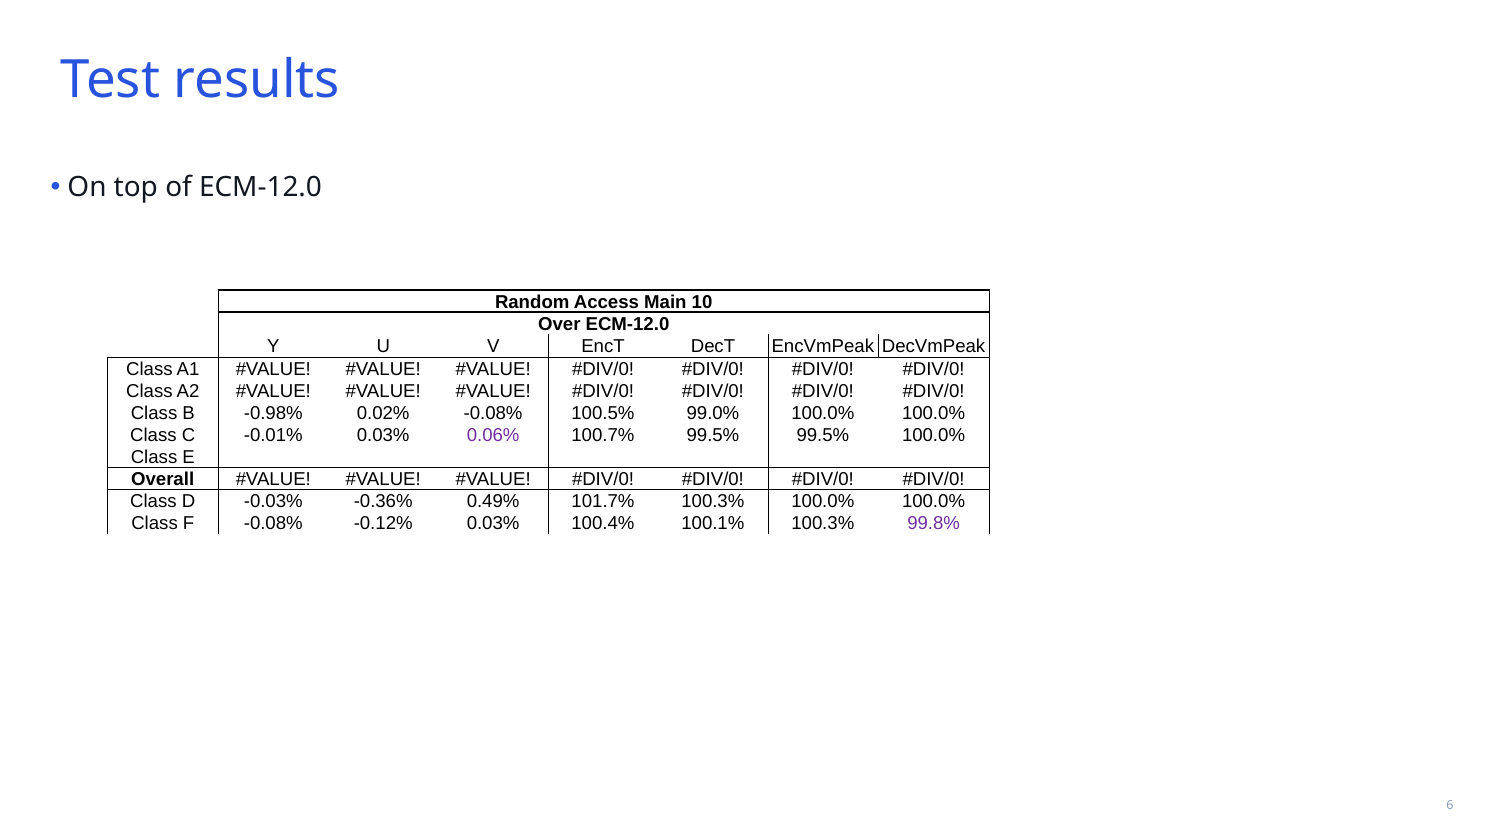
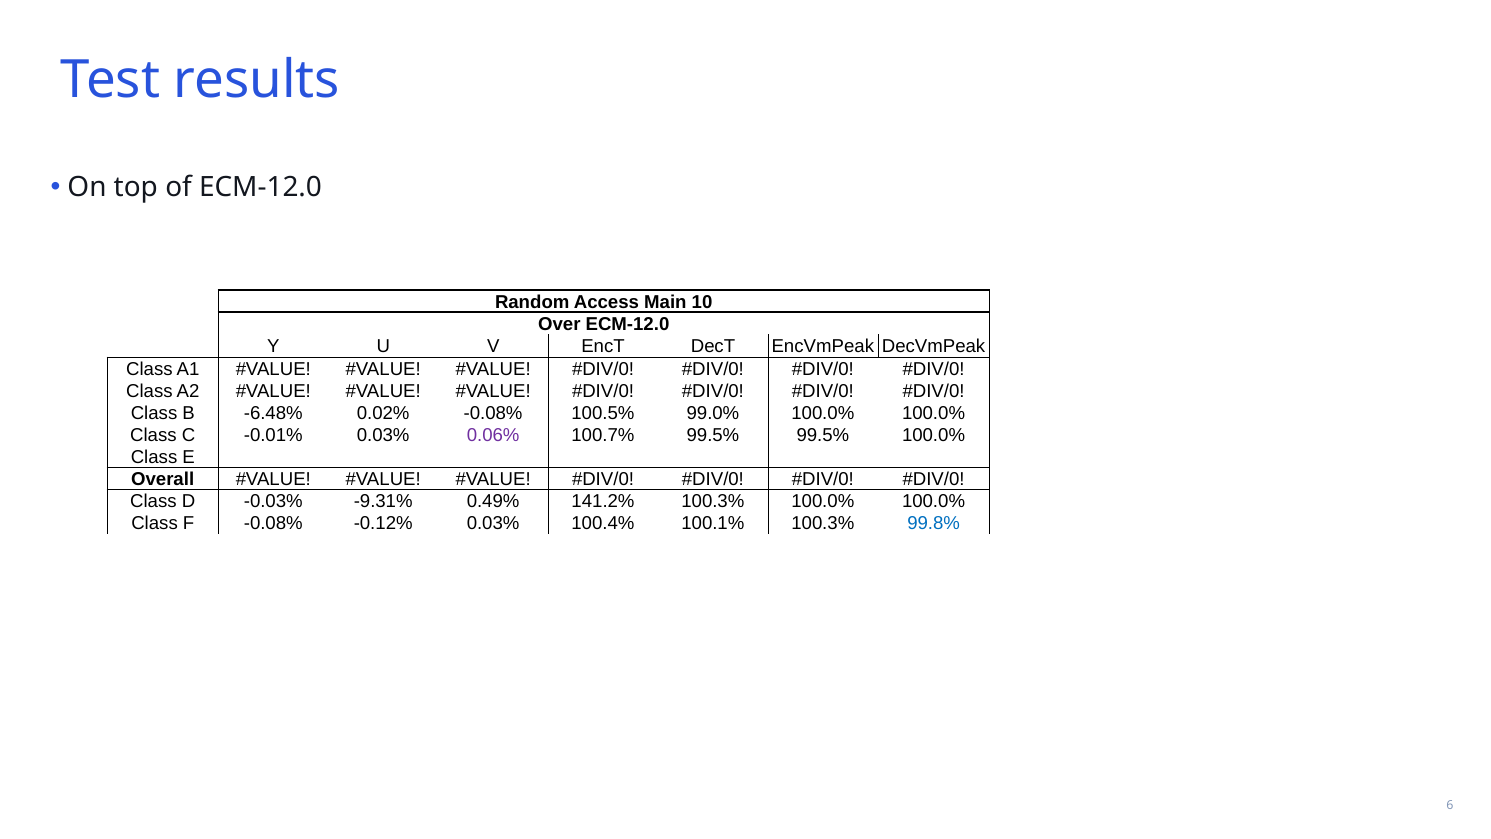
-0.98%: -0.98% -> -6.48% (273, 413)
-0.36%: -0.36% -> -9.31% (383, 501)
101.7%: 101.7% -> 141.2% (603, 501)
99.8% colour: purple -> blue (934, 524)
